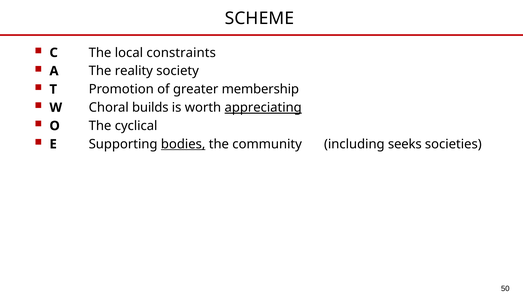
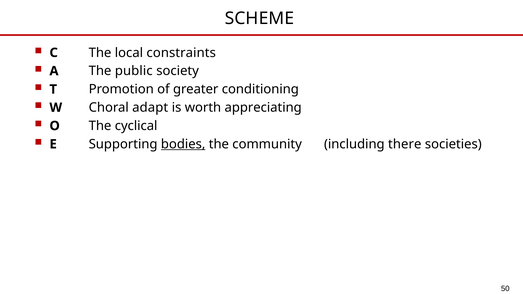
reality: reality -> public (134, 71)
membership: membership -> conditioning (260, 89)
builds: builds -> adapt (150, 108)
appreciating underline: present -> none (263, 108)
seeks: seeks -> there (405, 144)
